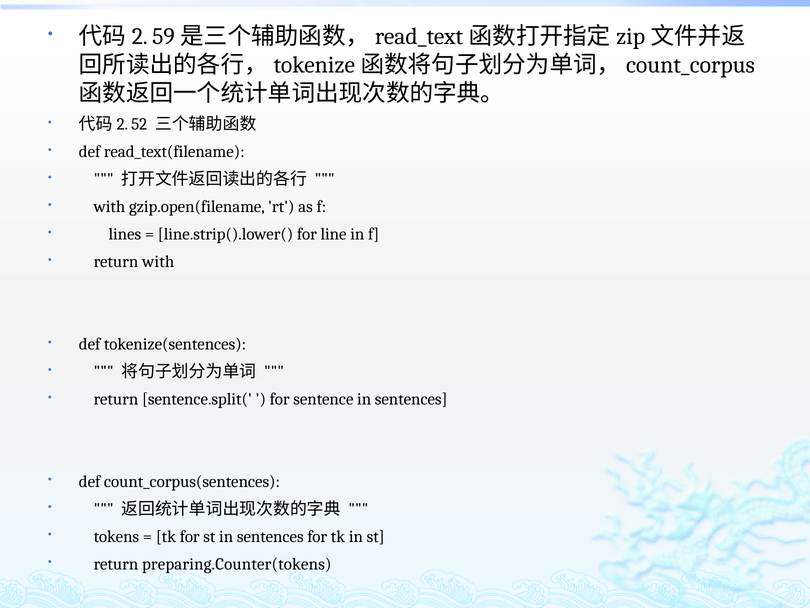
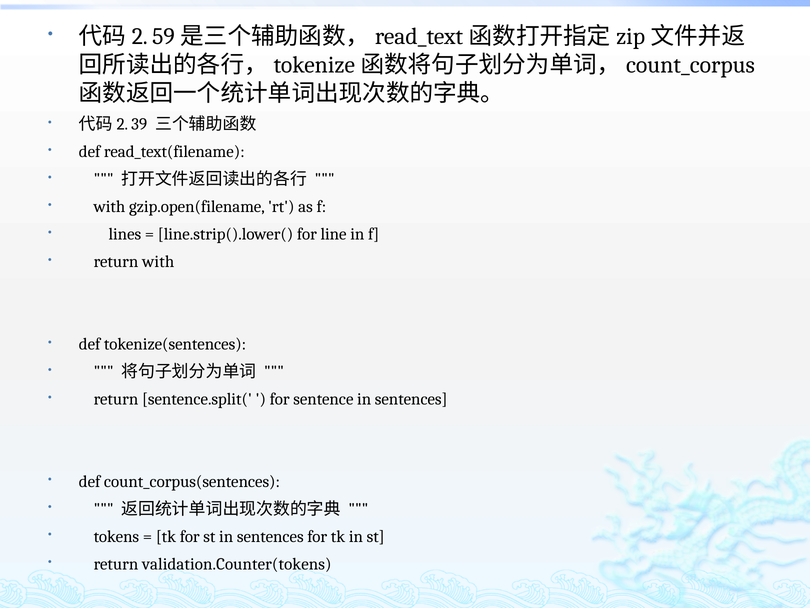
52: 52 -> 39 (139, 124)
preparing.Counter(tokens: preparing.Counter(tokens -> validation.Counter(tokens (237, 564)
